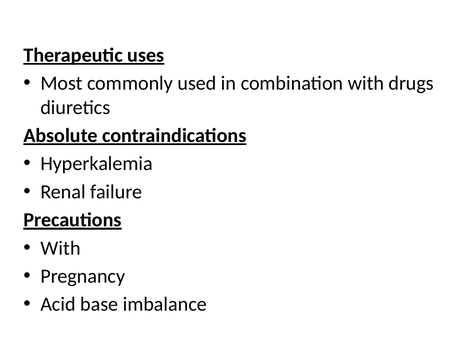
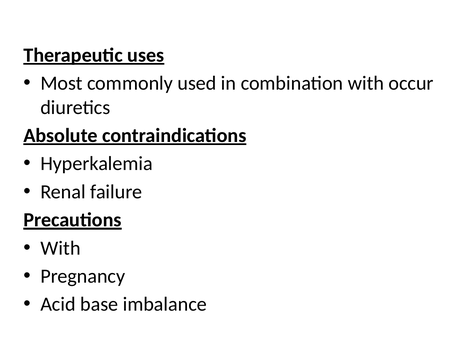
drugs: drugs -> occur (411, 83)
